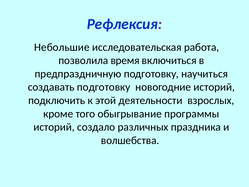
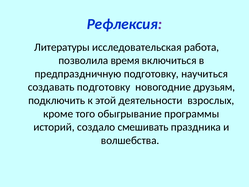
Небольшие: Небольшие -> Литературы (62, 47)
новогодние историй: историй -> друзьям (214, 87)
различных: различных -> смешивать (143, 127)
